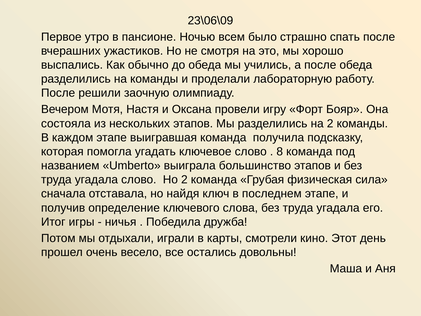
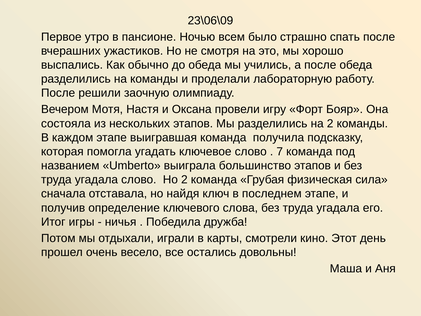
8: 8 -> 7 (280, 151)
